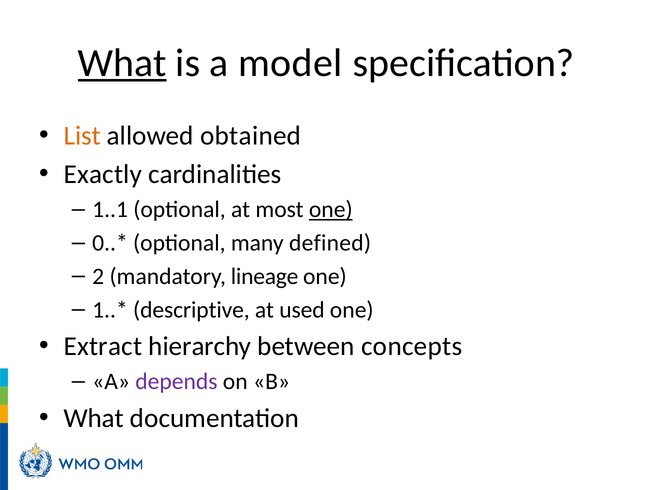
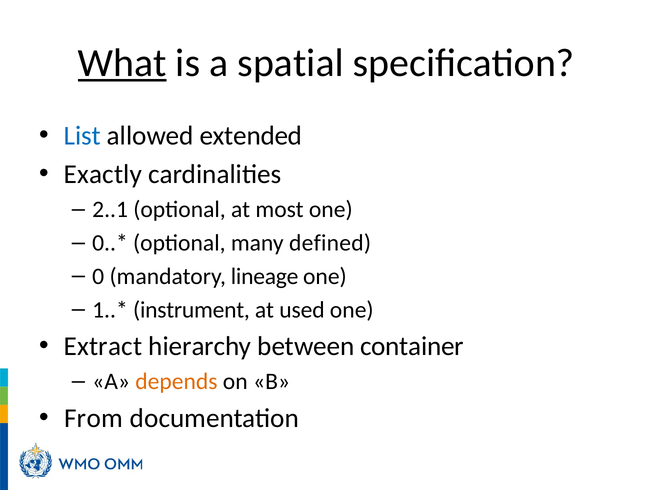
model: model -> spatial (291, 63)
List colour: orange -> blue (82, 136)
obtained: obtained -> extended (251, 136)
1..1: 1..1 -> 2..1 (110, 210)
one underline: present -> none (331, 210)
2: 2 -> 0 (98, 276)
descriptive: descriptive -> instrument (191, 310)
concepts: concepts -> container (412, 346)
depends colour: purple -> orange (176, 381)
What: What -> From (94, 418)
